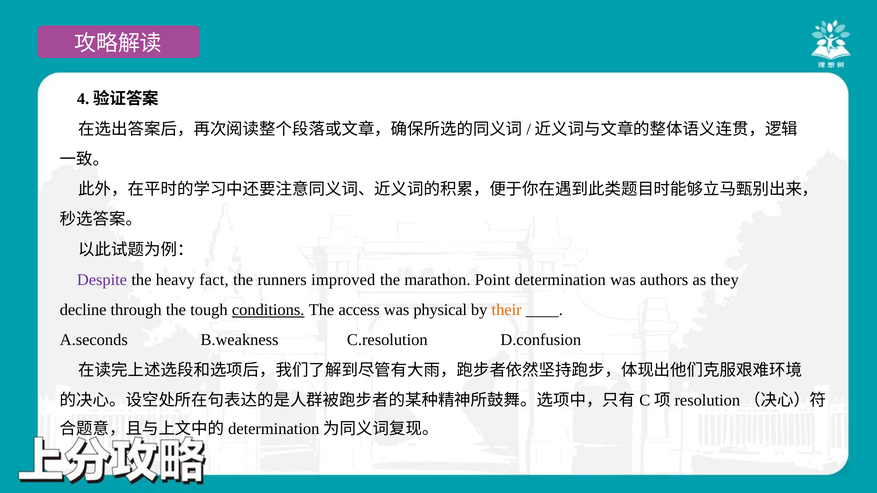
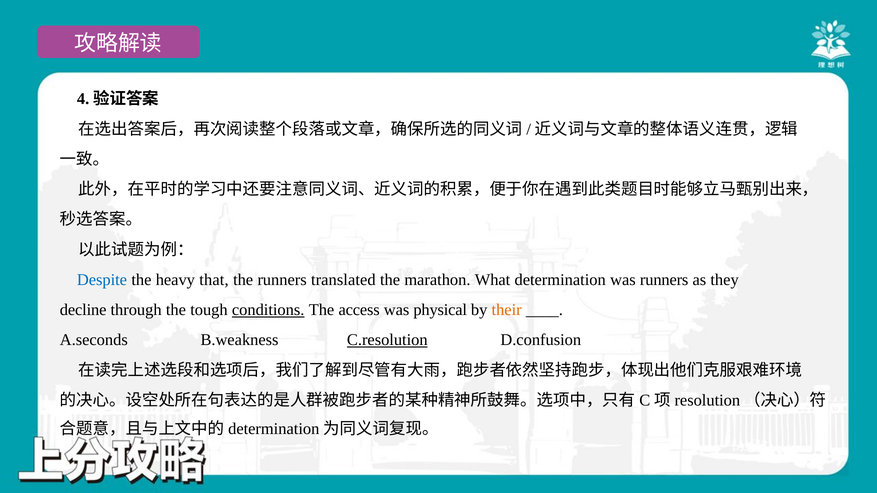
Despite colour: purple -> blue (102, 280)
fact: fact -> that (214, 280)
improved: improved -> translated (343, 280)
Point: Point -> What (493, 280)
was authors: authors -> runners (664, 280)
C.resolution underline: none -> present (387, 340)
